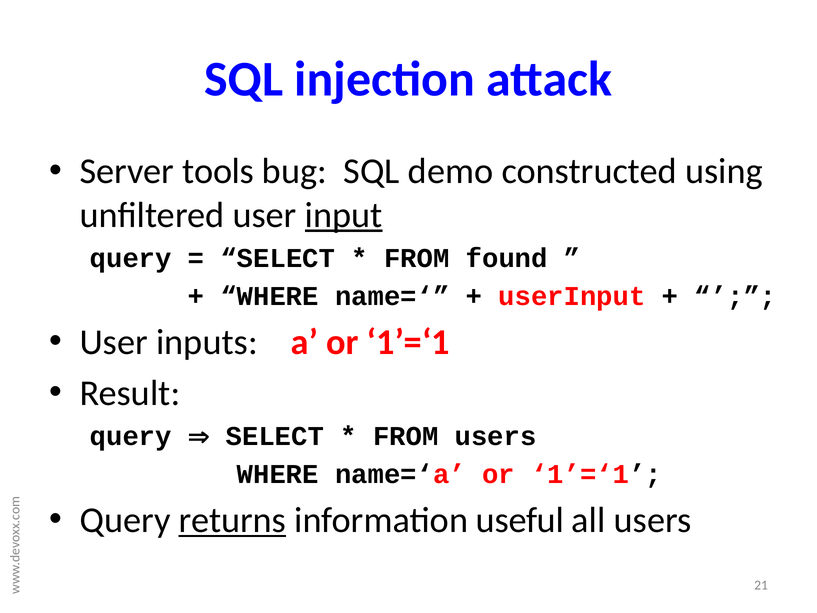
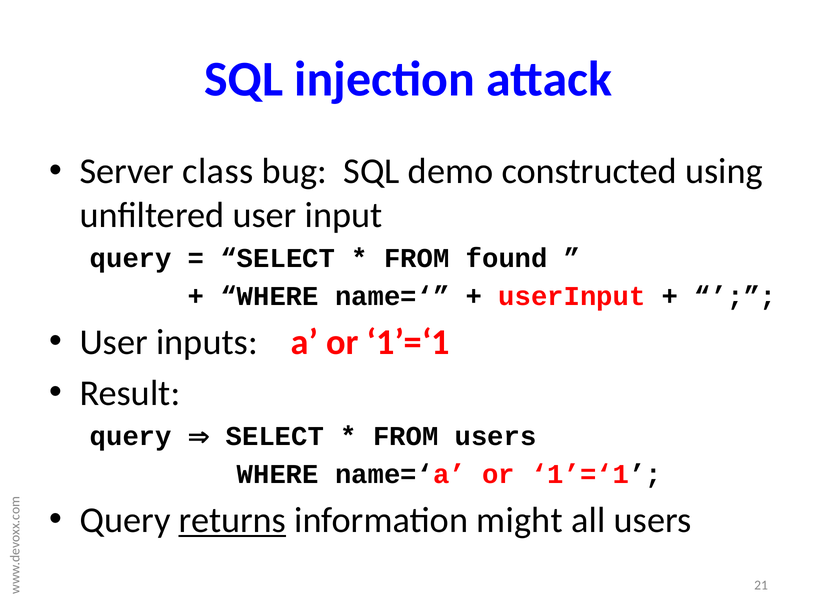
tools: tools -> class (218, 171)
input underline: present -> none (344, 215)
useful: useful -> might (520, 520)
